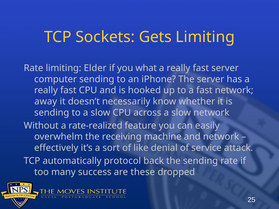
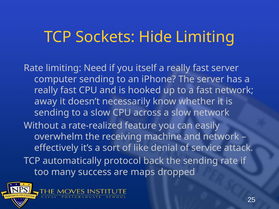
Gets: Gets -> Hide (155, 37)
Elder: Elder -> Need (95, 68)
what: what -> itself (146, 68)
these: these -> maps (143, 172)
